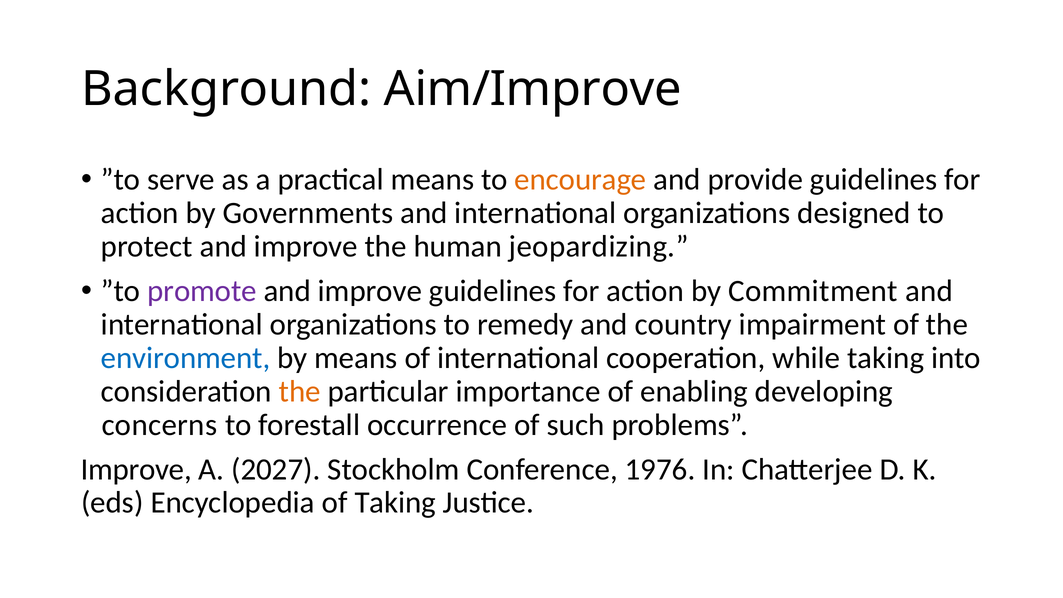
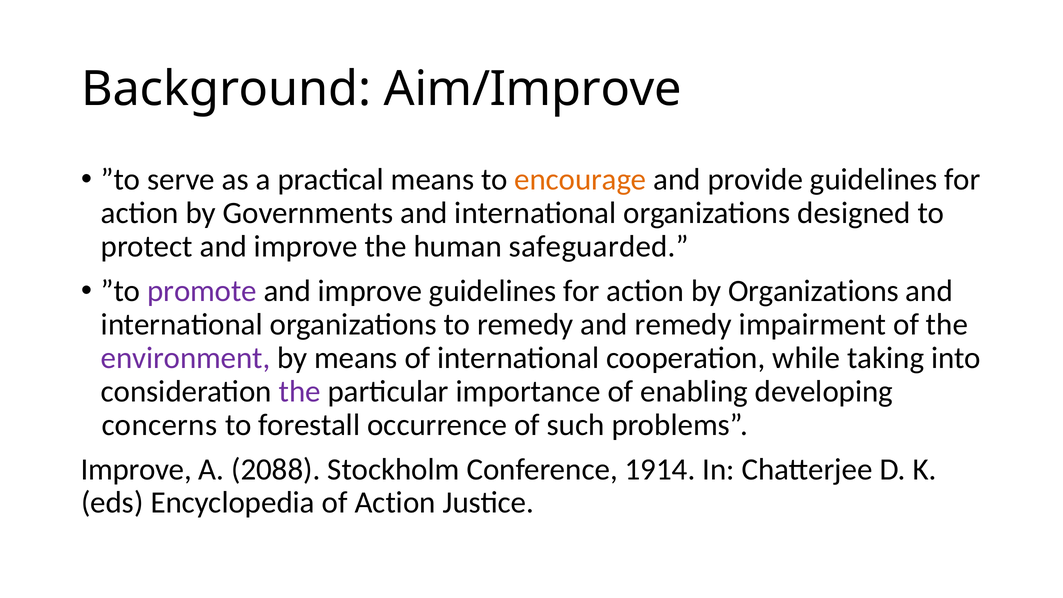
jeopardizing: jeopardizing -> safeguarded (599, 247)
by Commitment: Commitment -> Organizations (813, 291)
and country: country -> remedy (683, 324)
environment colour: blue -> purple (186, 358)
the colour: orange -> purple (300, 391)
2027: 2027 -> 2088 (276, 469)
1976: 1976 -> 1914 (660, 469)
of Taking: Taking -> Action (395, 503)
